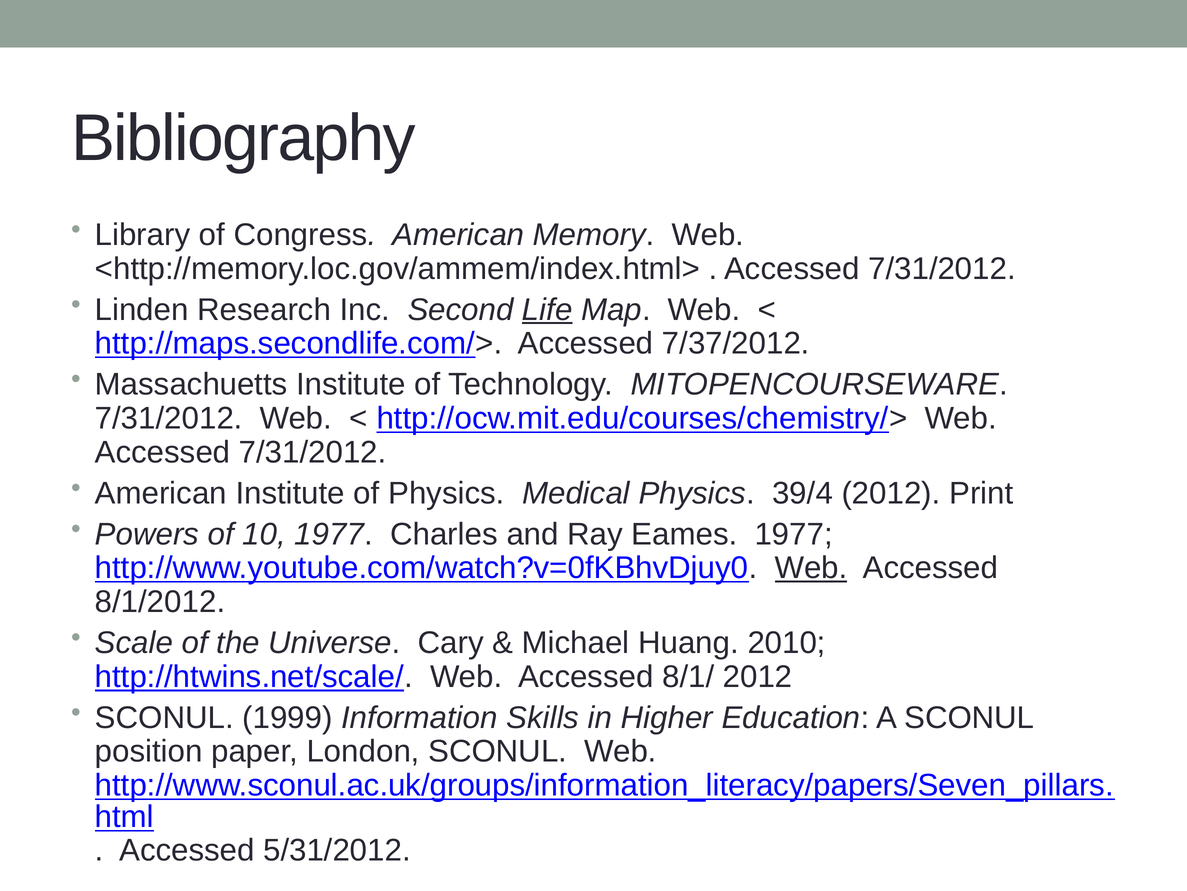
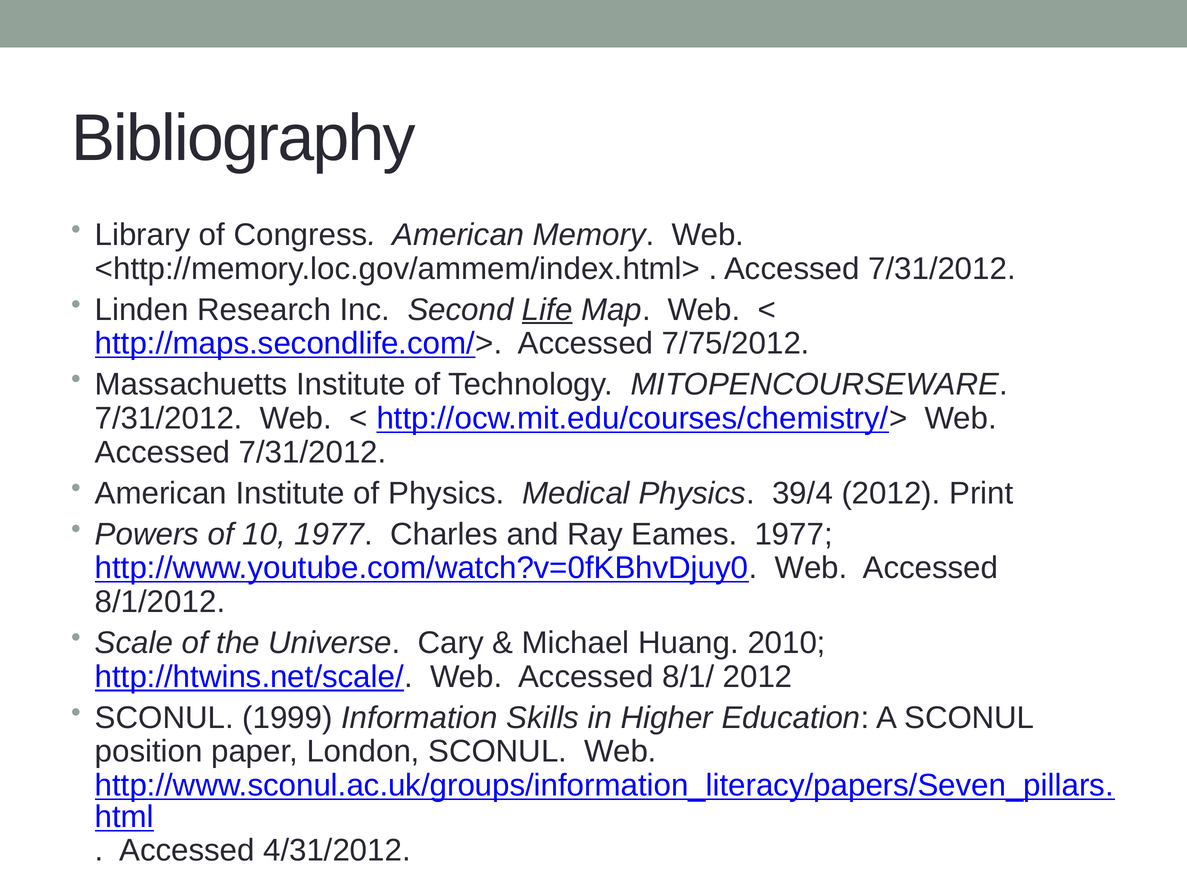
7/37/2012: 7/37/2012 -> 7/75/2012 (736, 343)
Web underline: present -> none (811, 568)
5/31/2012: 5/31/2012 -> 4/31/2012 (337, 850)
